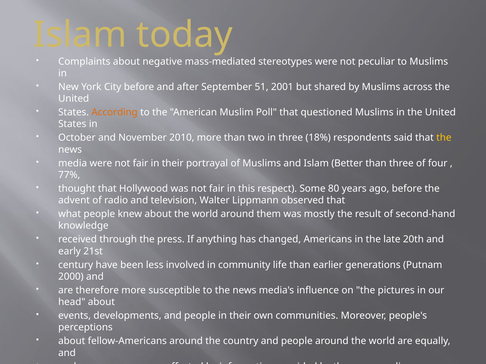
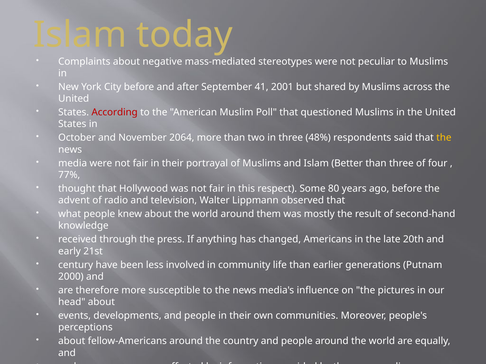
51: 51 -> 41 (262, 87)
According colour: orange -> red (115, 113)
2010: 2010 -> 2064 (182, 138)
18%: 18% -> 48% (318, 138)
